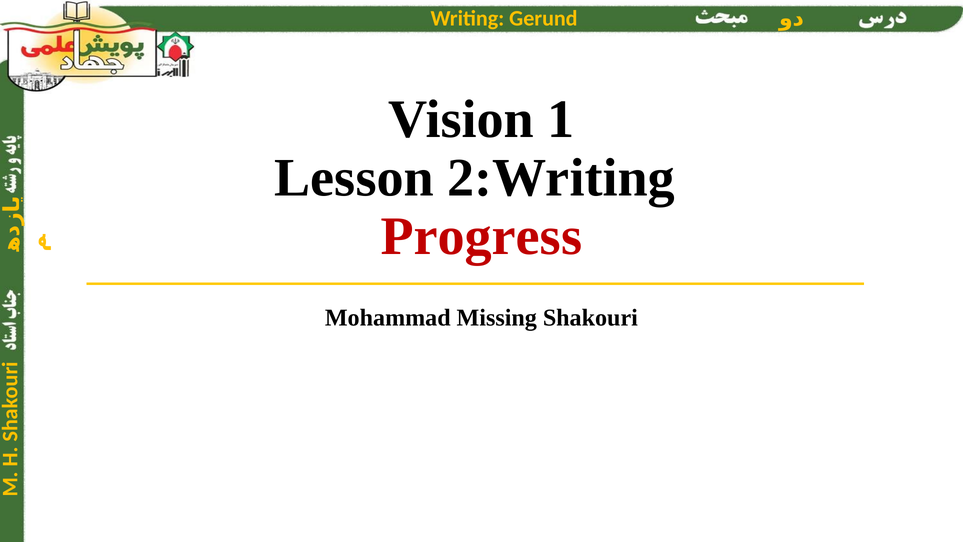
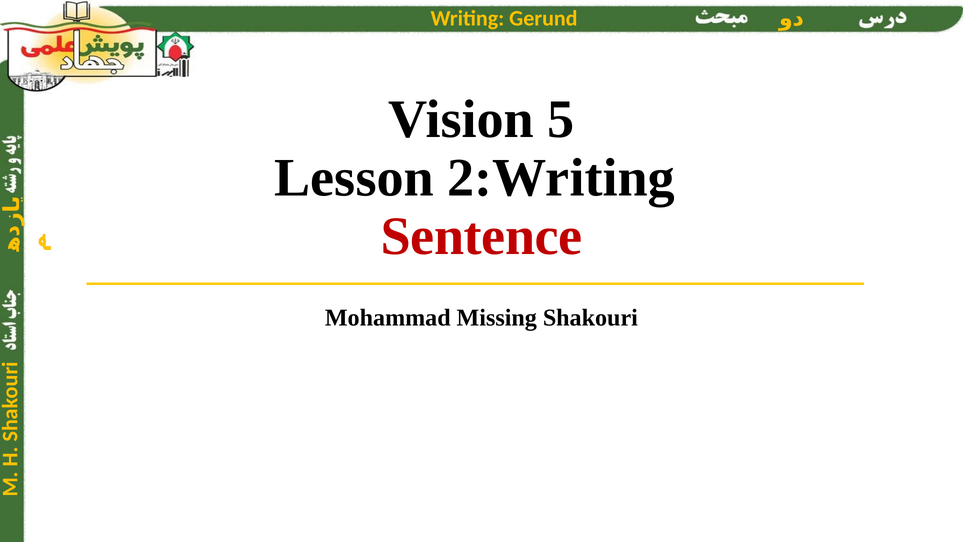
1: 1 -> 5 (561, 119)
Progress: Progress -> Sentence (482, 236)
